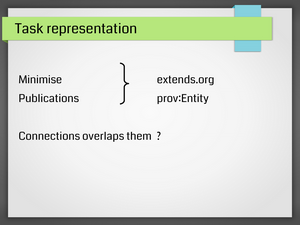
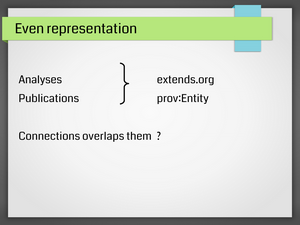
Task: Task -> Even (30, 29)
Minimise: Minimise -> Analyses (40, 80)
